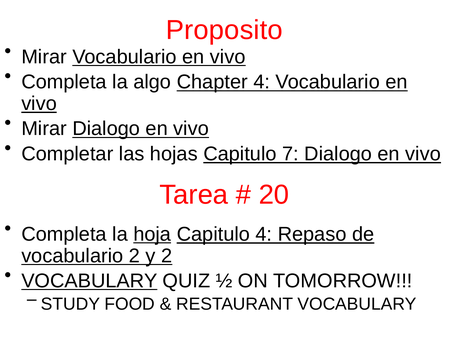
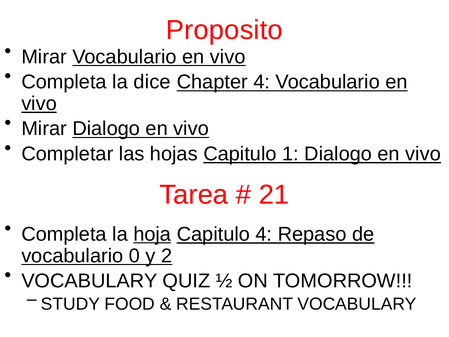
algo: algo -> dice (152, 82)
7: 7 -> 1 (290, 154)
20: 20 -> 21 (274, 195)
vocabulario 2: 2 -> 0 (134, 256)
VOCABULARY underline: present -> none (89, 281)
